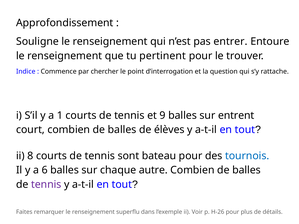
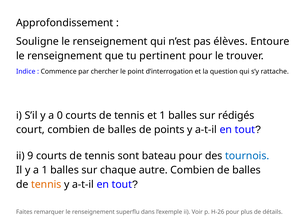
entrer: entrer -> élèves (231, 42)
1: 1 -> 0 (60, 116)
et 9: 9 -> 1 (163, 116)
entrent: entrent -> rédigés (236, 116)
élèves: élèves -> points (169, 130)
8: 8 -> 9 (30, 156)
a 6: 6 -> 1 (45, 170)
tennis colour: purple -> orange (46, 185)
